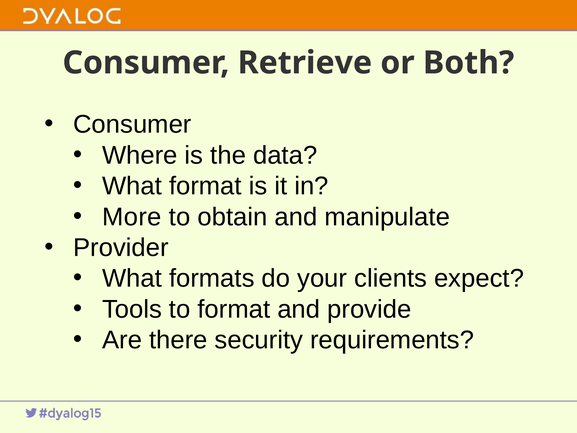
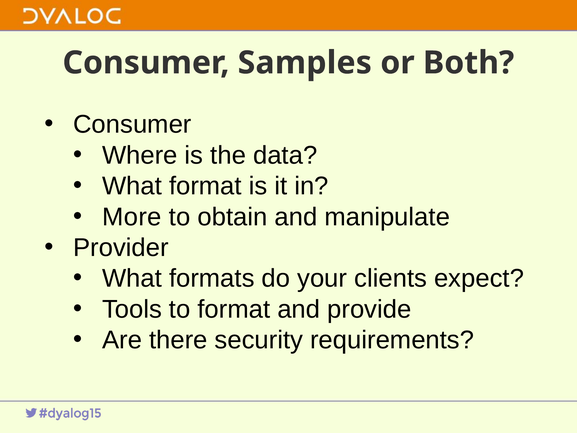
Retrieve: Retrieve -> Samples (305, 63)
